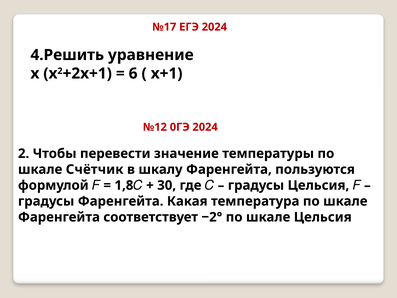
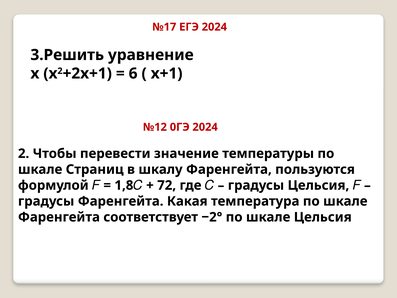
4.Решить: 4.Решить -> 3.Решить (67, 55)
Счётчик: Счётчик -> Страниц (95, 169)
30: 30 -> 72 (167, 185)
